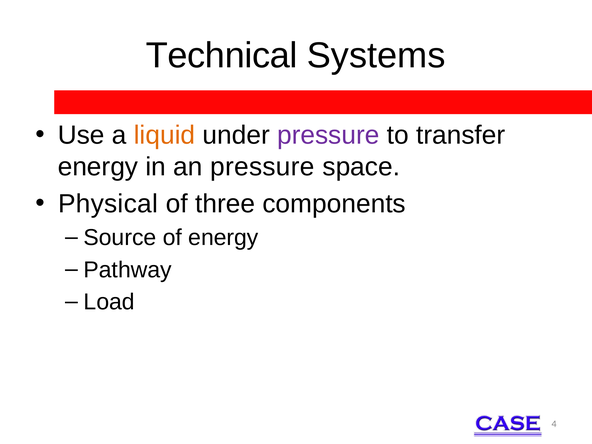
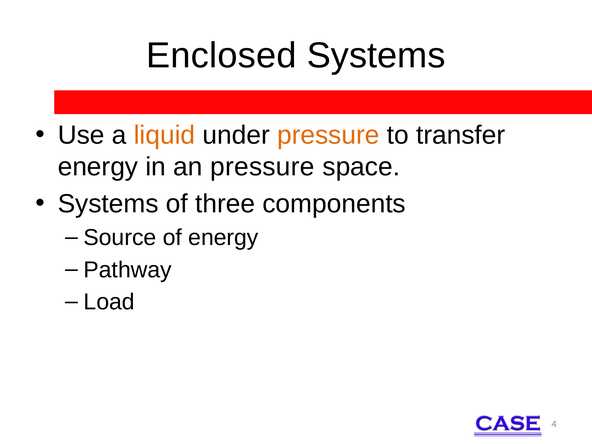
Technical: Technical -> Enclosed (221, 55)
pressure colour: purple -> orange (328, 135)
Physical: Physical -> Systems (108, 204)
